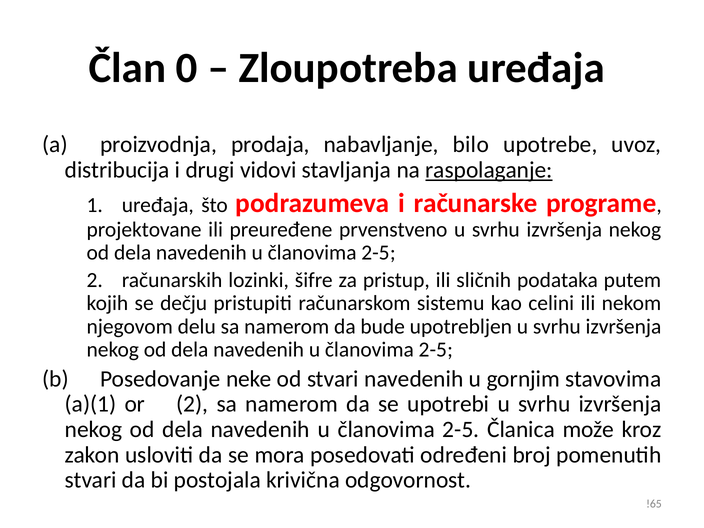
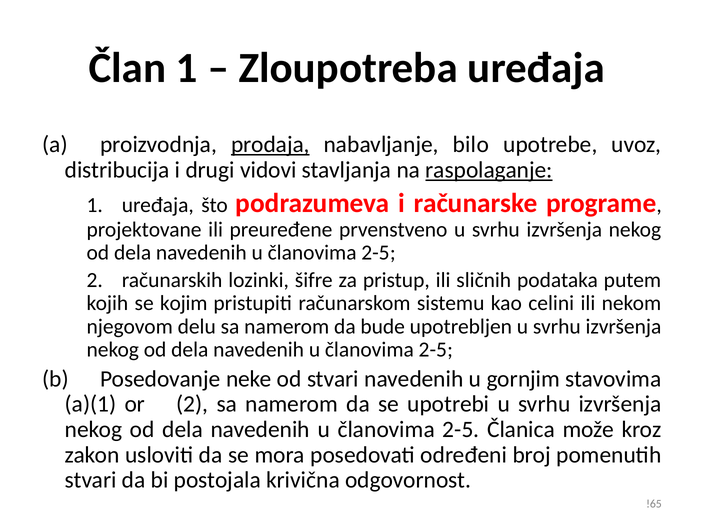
Član 0: 0 -> 1 (187, 68)
prodaja underline: none -> present (270, 145)
dečju: dečju -> kojim (184, 303)
